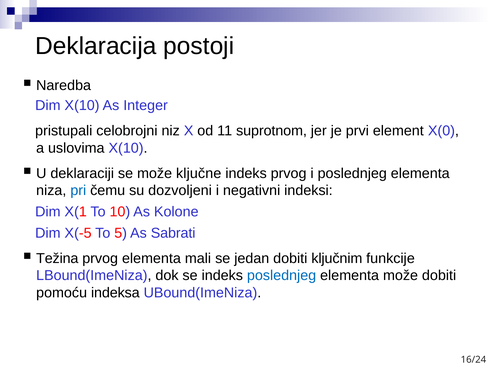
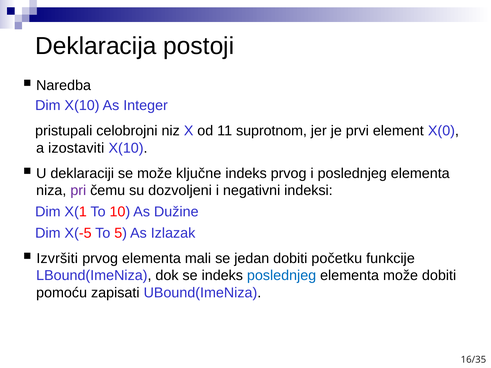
uslovima: uslovima -> izostaviti (76, 148)
pri colour: blue -> purple (78, 191)
Kolone: Kolone -> Dužine (176, 212)
Sabrati: Sabrati -> Izlazak (173, 233)
Težina: Težina -> Izvršiti (57, 259)
ključnim: ključnim -> početku (337, 259)
indeksa: indeksa -> zapisati (115, 293)
16/24: 16/24 -> 16/35 (473, 360)
